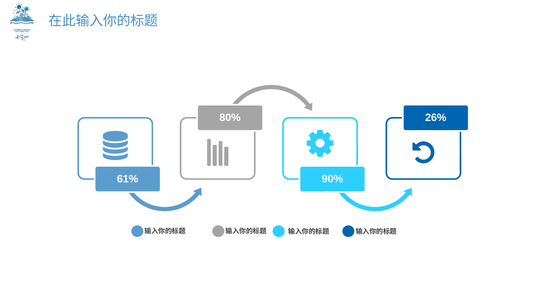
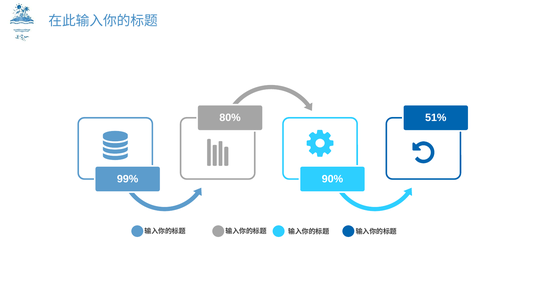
26%: 26% -> 51% (436, 118)
61%: 61% -> 99% (128, 179)
